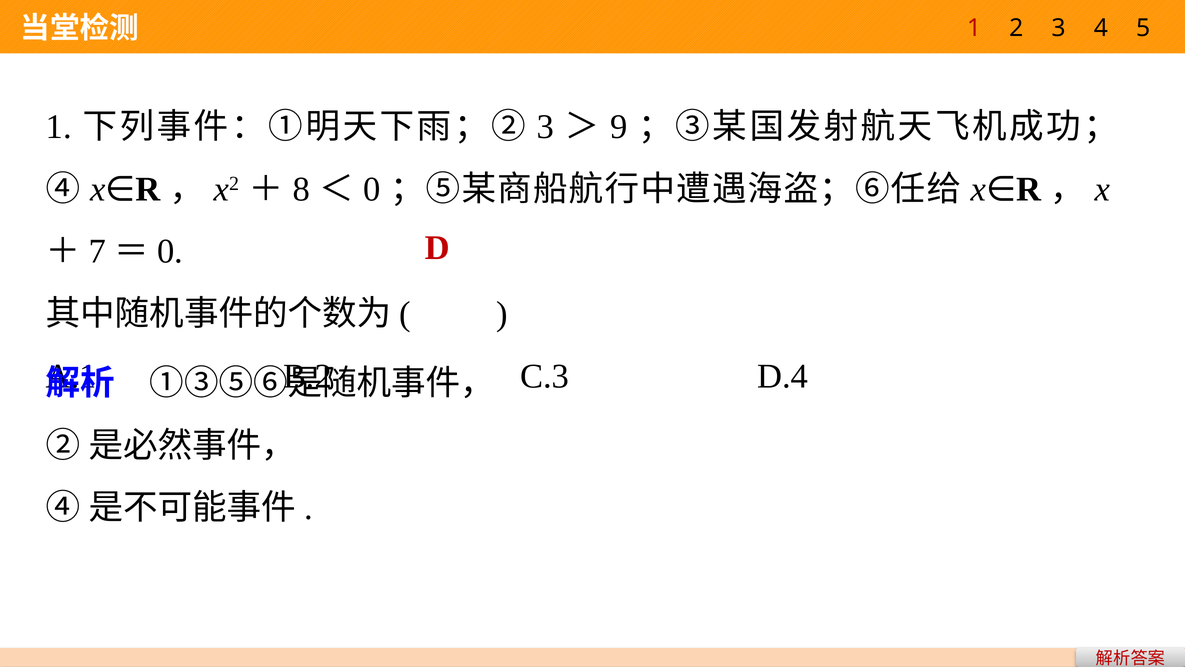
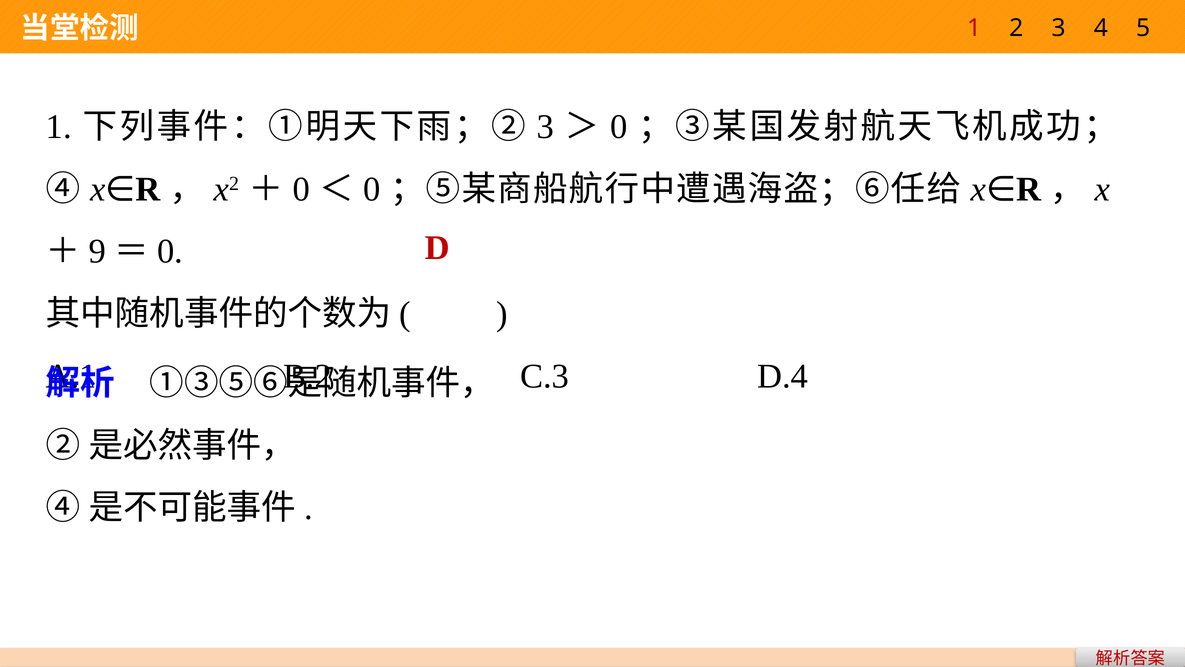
9: 9 -> 0 (619, 127)
8: 8 -> 0 (301, 189)
7: 7 -> 9 (97, 251)
